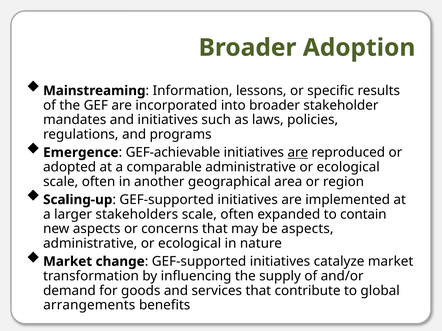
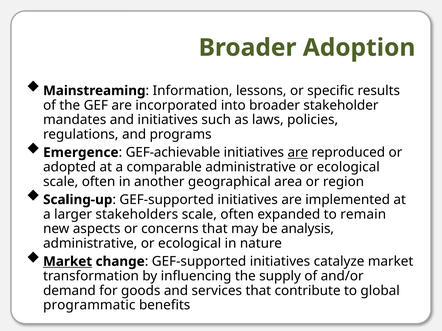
contain: contain -> remain (363, 215)
be aspects: aspects -> analysis (308, 229)
Market underline: none -> present (68, 262)
arrangements: arrangements -> programmatic (89, 306)
